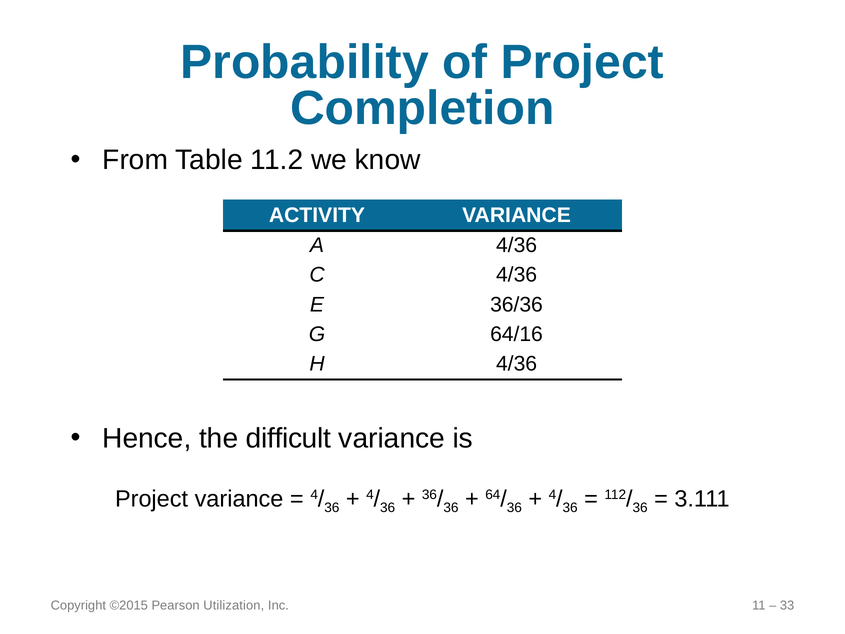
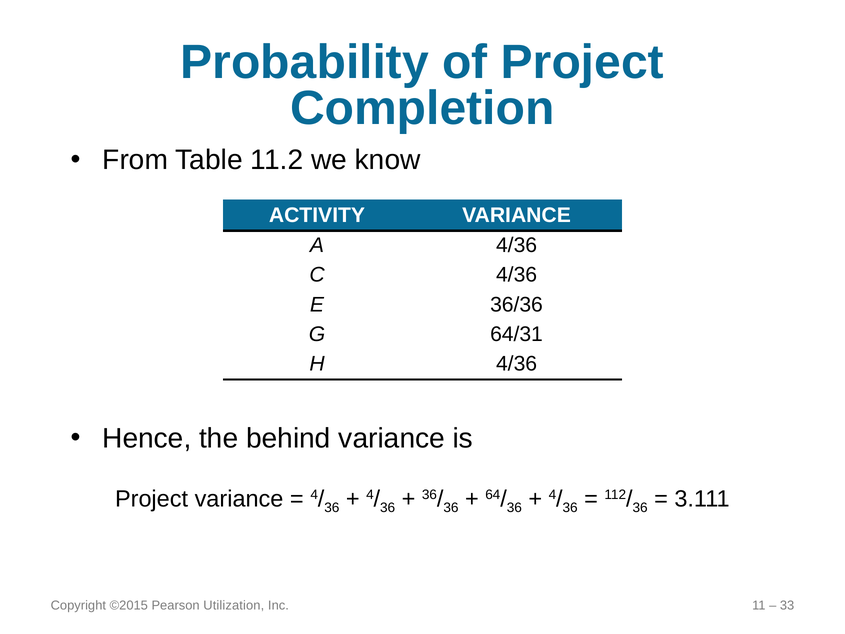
64/16: 64/16 -> 64/31 (516, 334)
difficult: difficult -> behind (288, 438)
